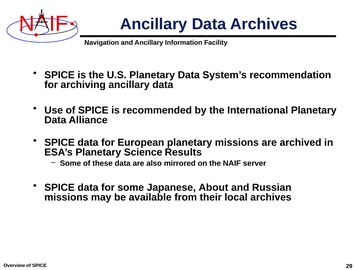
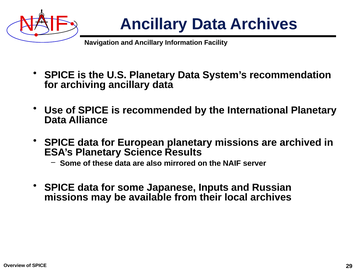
About: About -> Inputs (214, 188)
